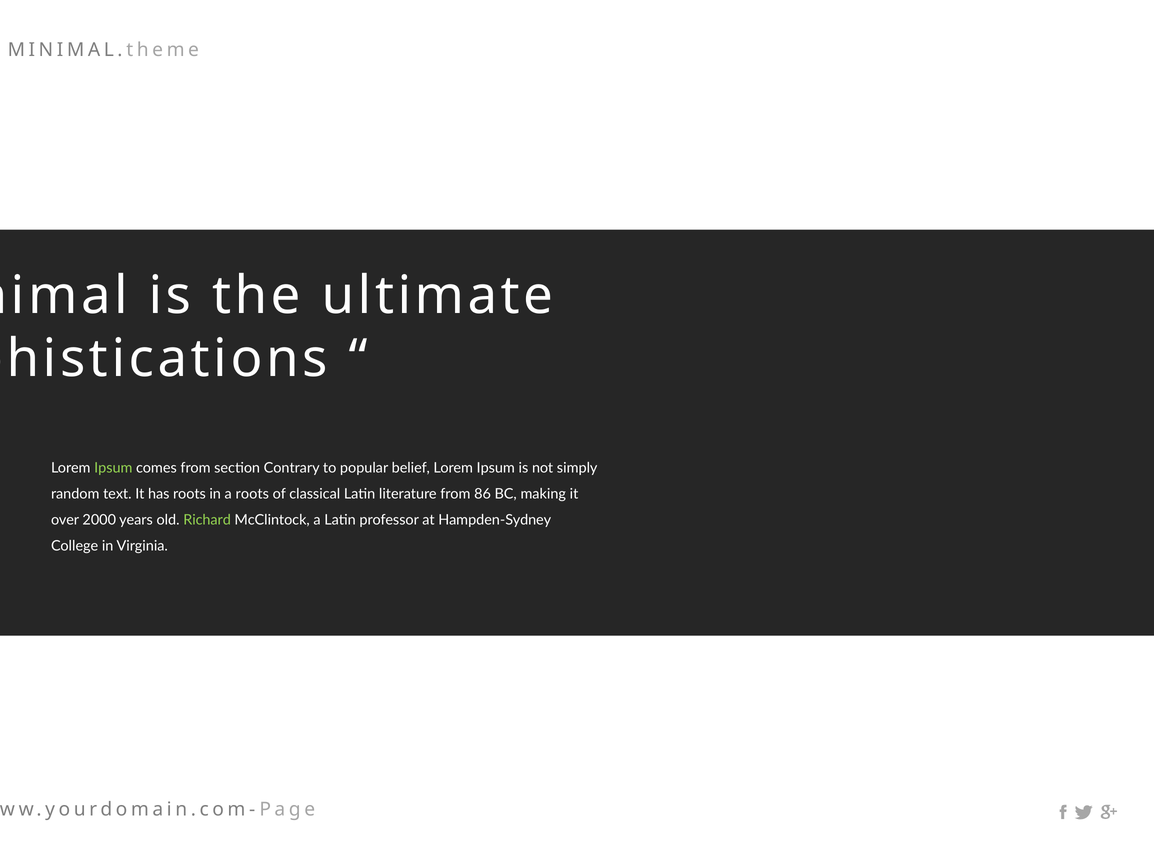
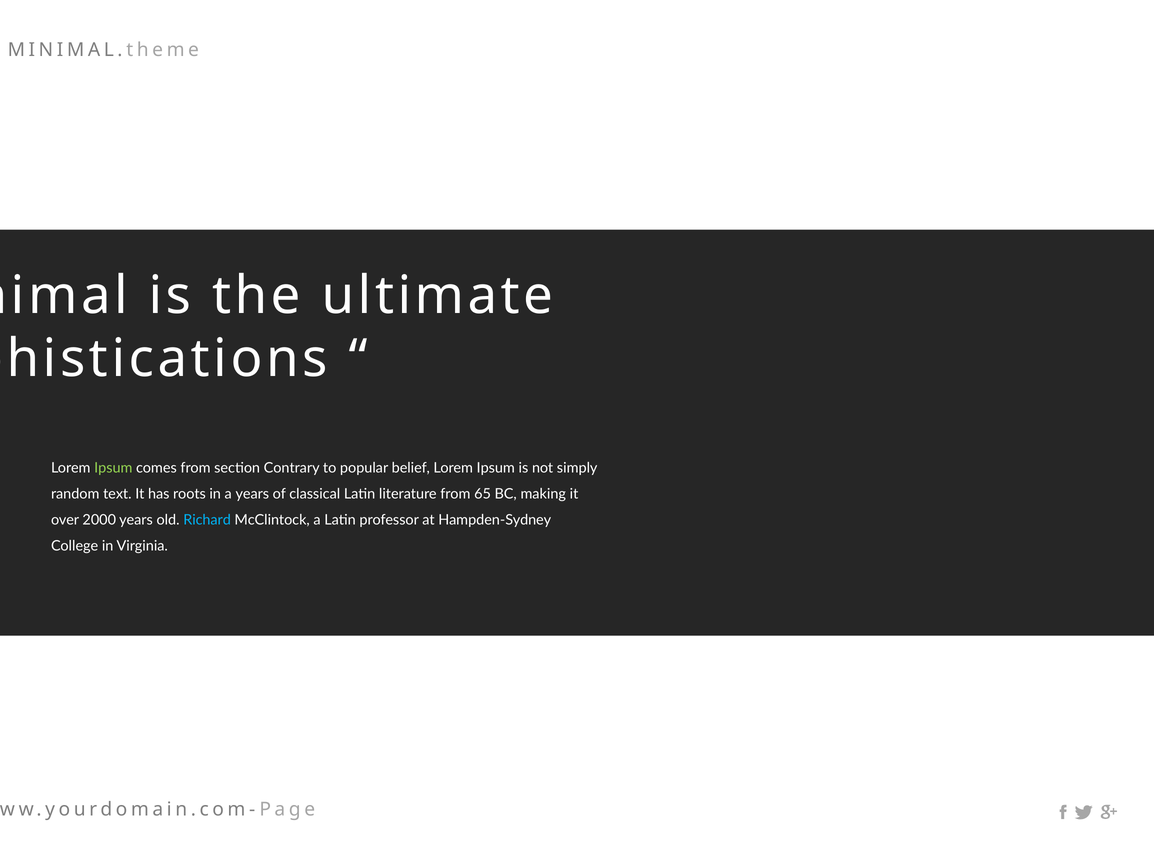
a roots: roots -> years (252, 494)
86: 86 -> 65 (483, 494)
Richard colour: light green -> light blue (207, 520)
